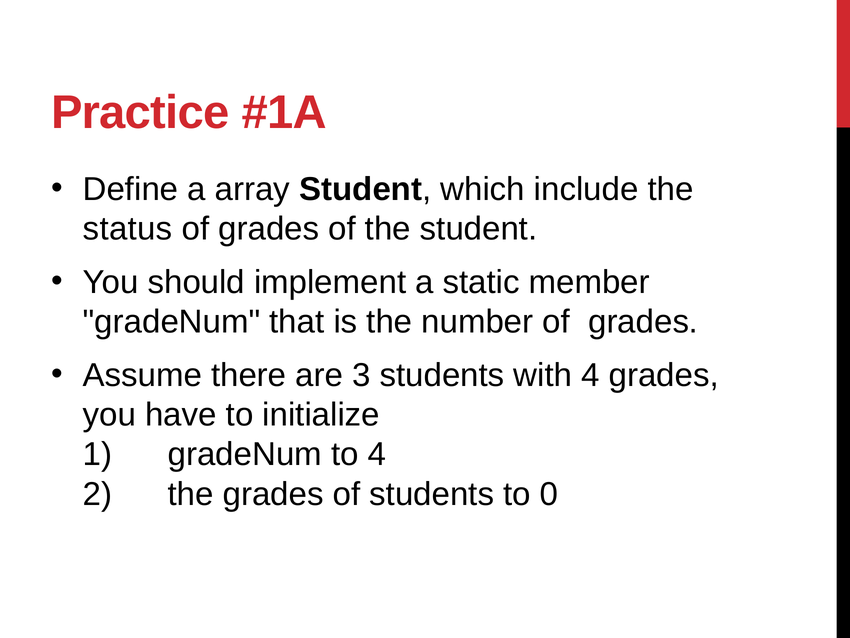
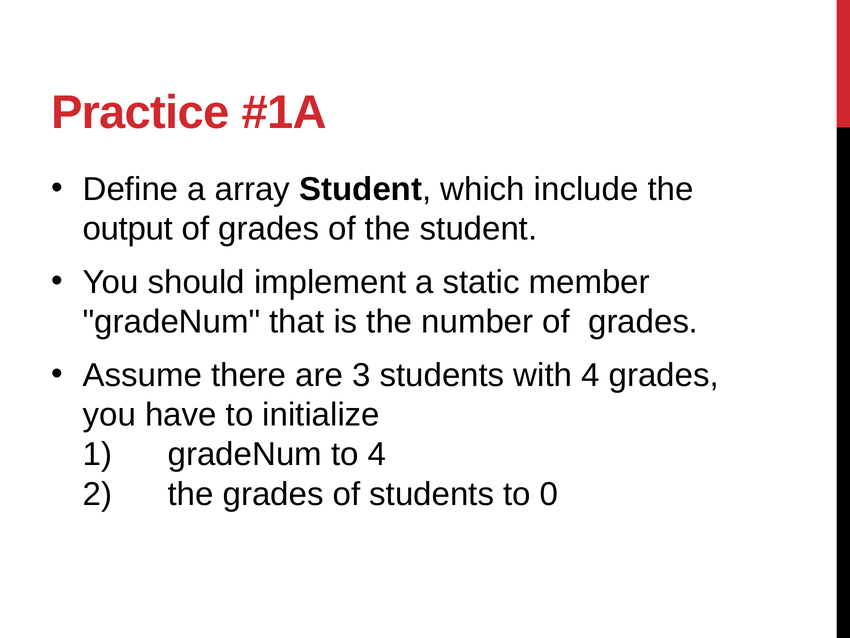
status: status -> output (128, 229)
